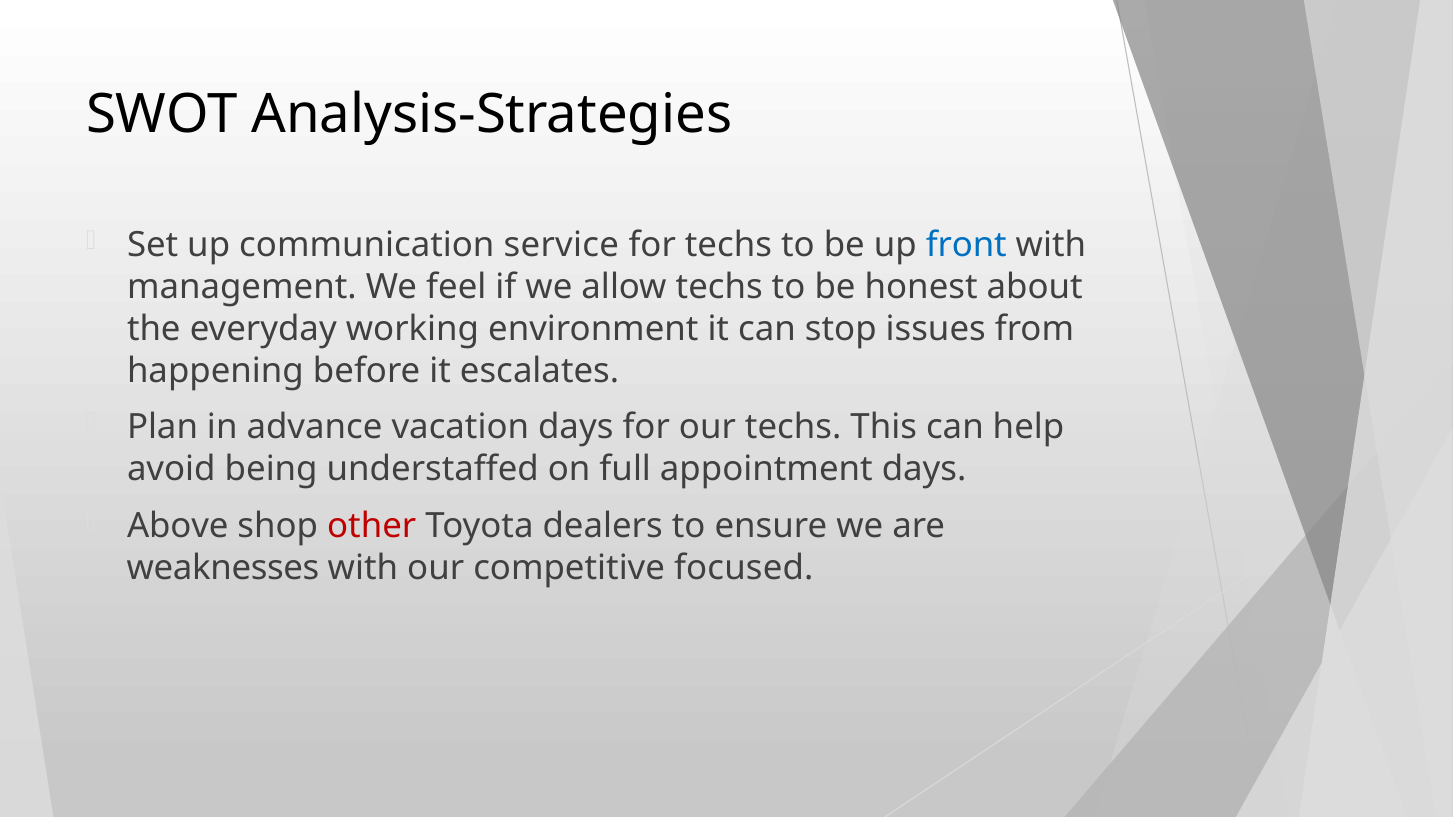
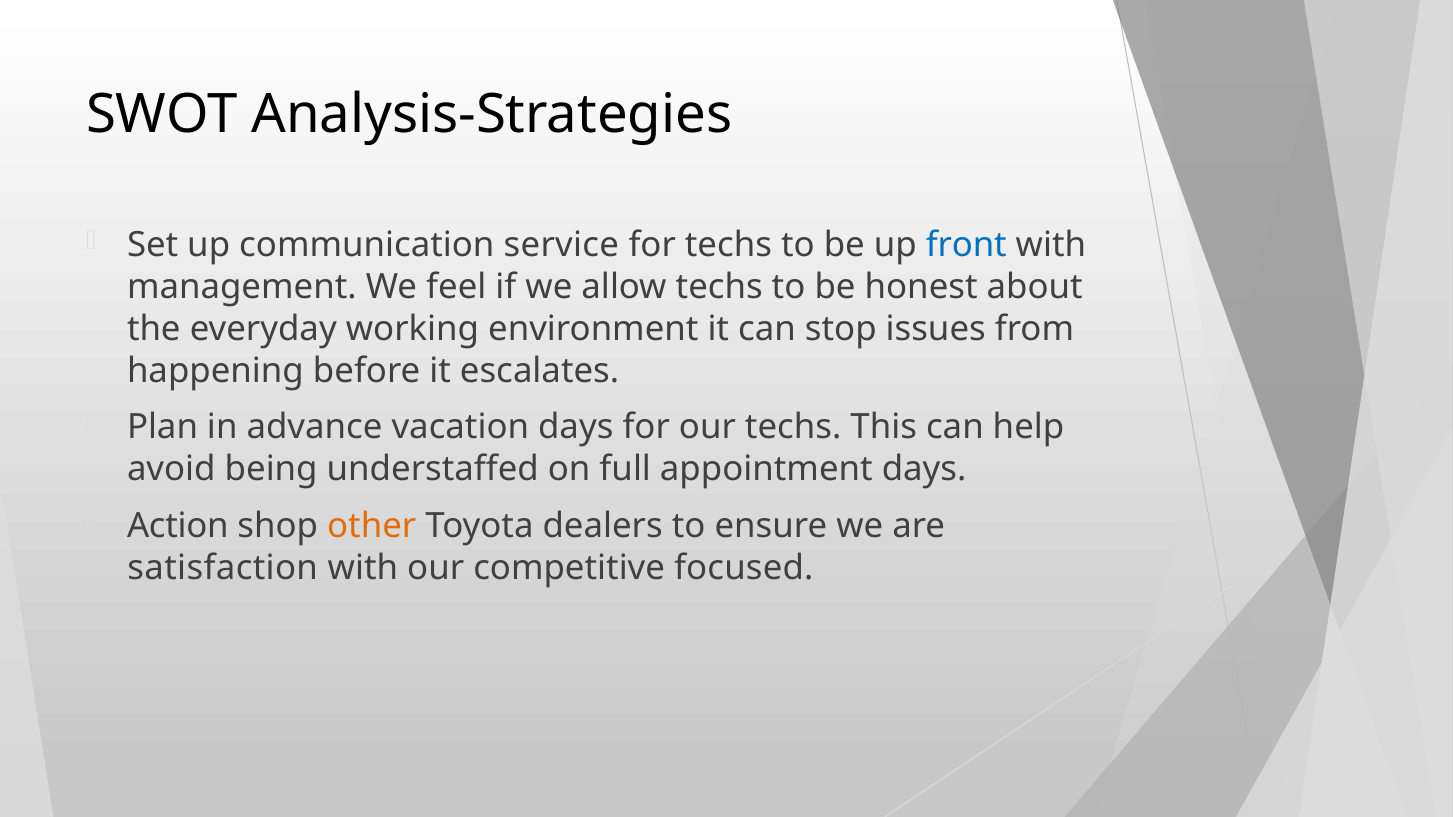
Above: Above -> Action (178, 526)
other colour: red -> orange (372, 526)
weaknesses: weaknesses -> satisfaction (223, 568)
